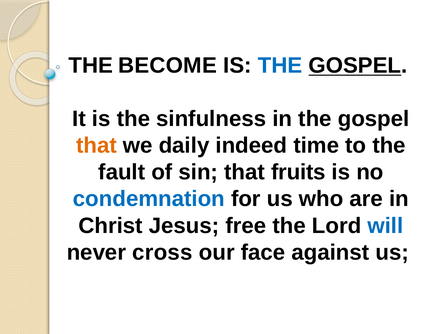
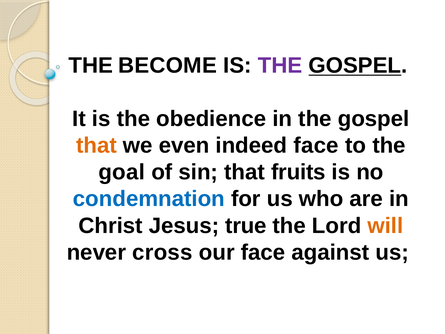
THE colour: blue -> purple (280, 65)
sinfulness: sinfulness -> obedience (211, 119)
daily: daily -> even (184, 145)
indeed time: time -> face (316, 145)
fault: fault -> goal (122, 172)
free: free -> true (246, 225)
will colour: blue -> orange (385, 225)
